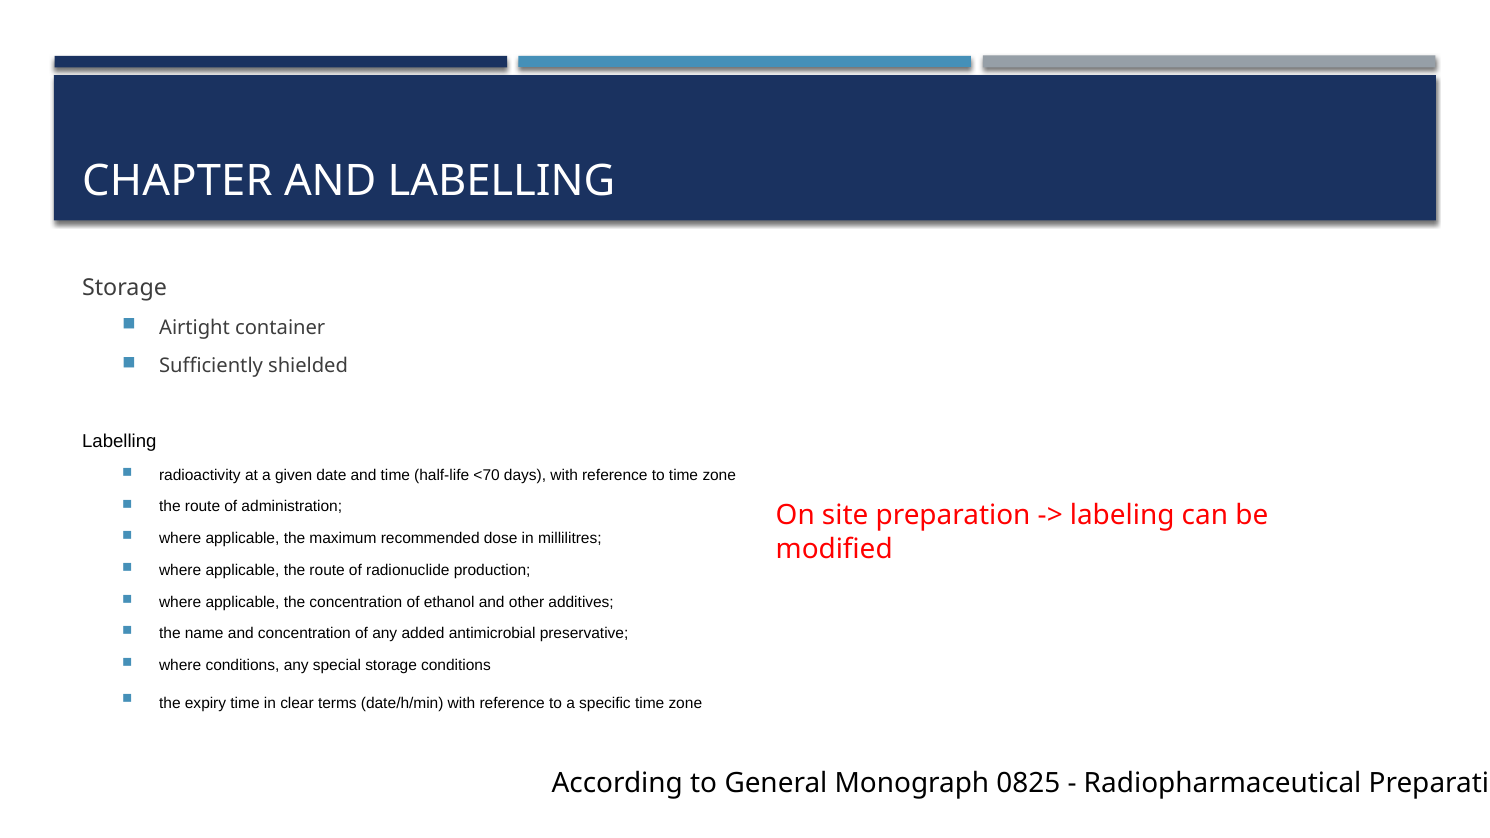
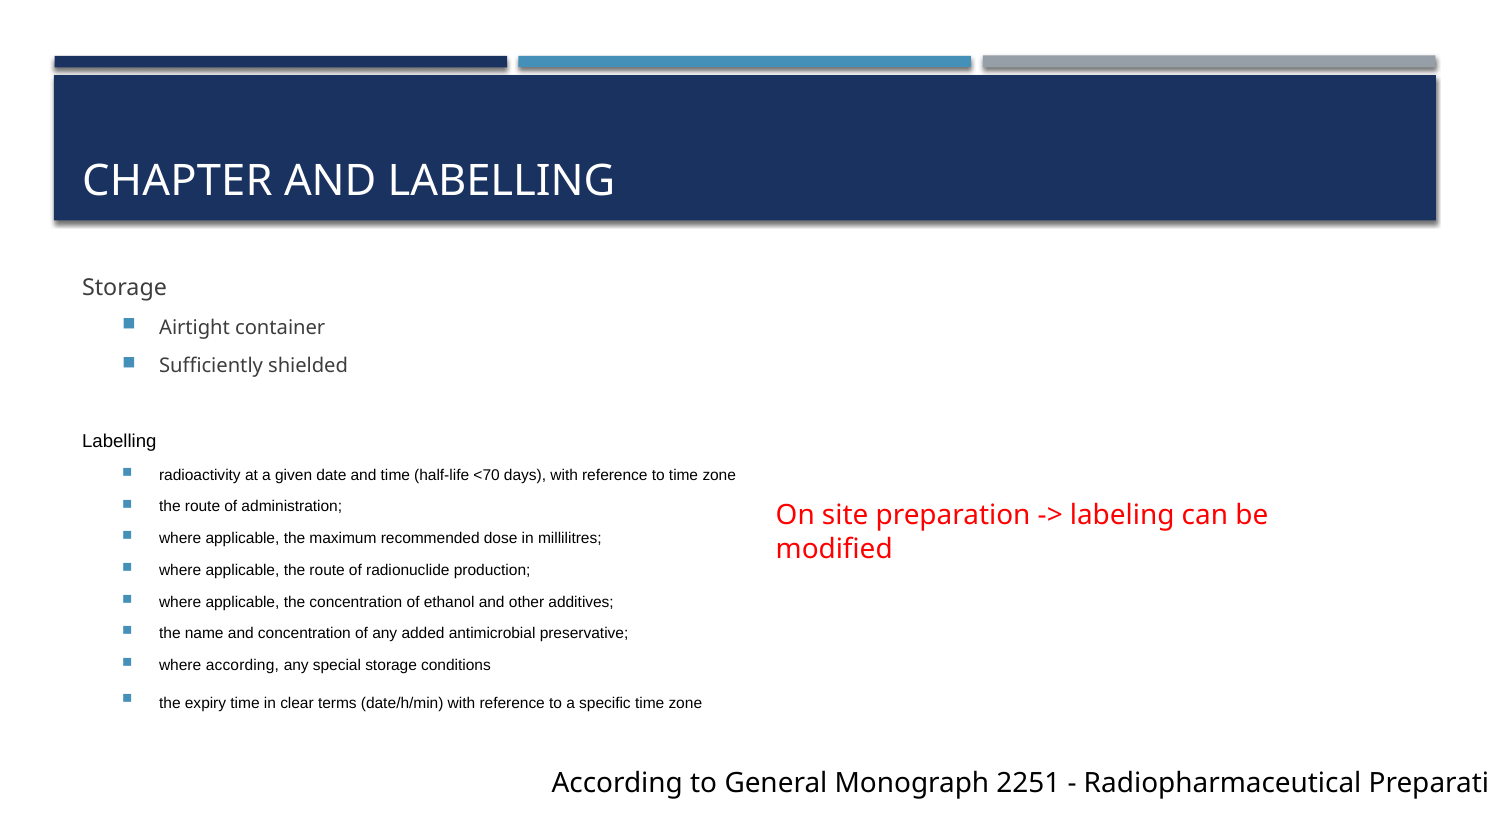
where conditions: conditions -> according (242, 666)
0825: 0825 -> 2251 (1028, 783)
